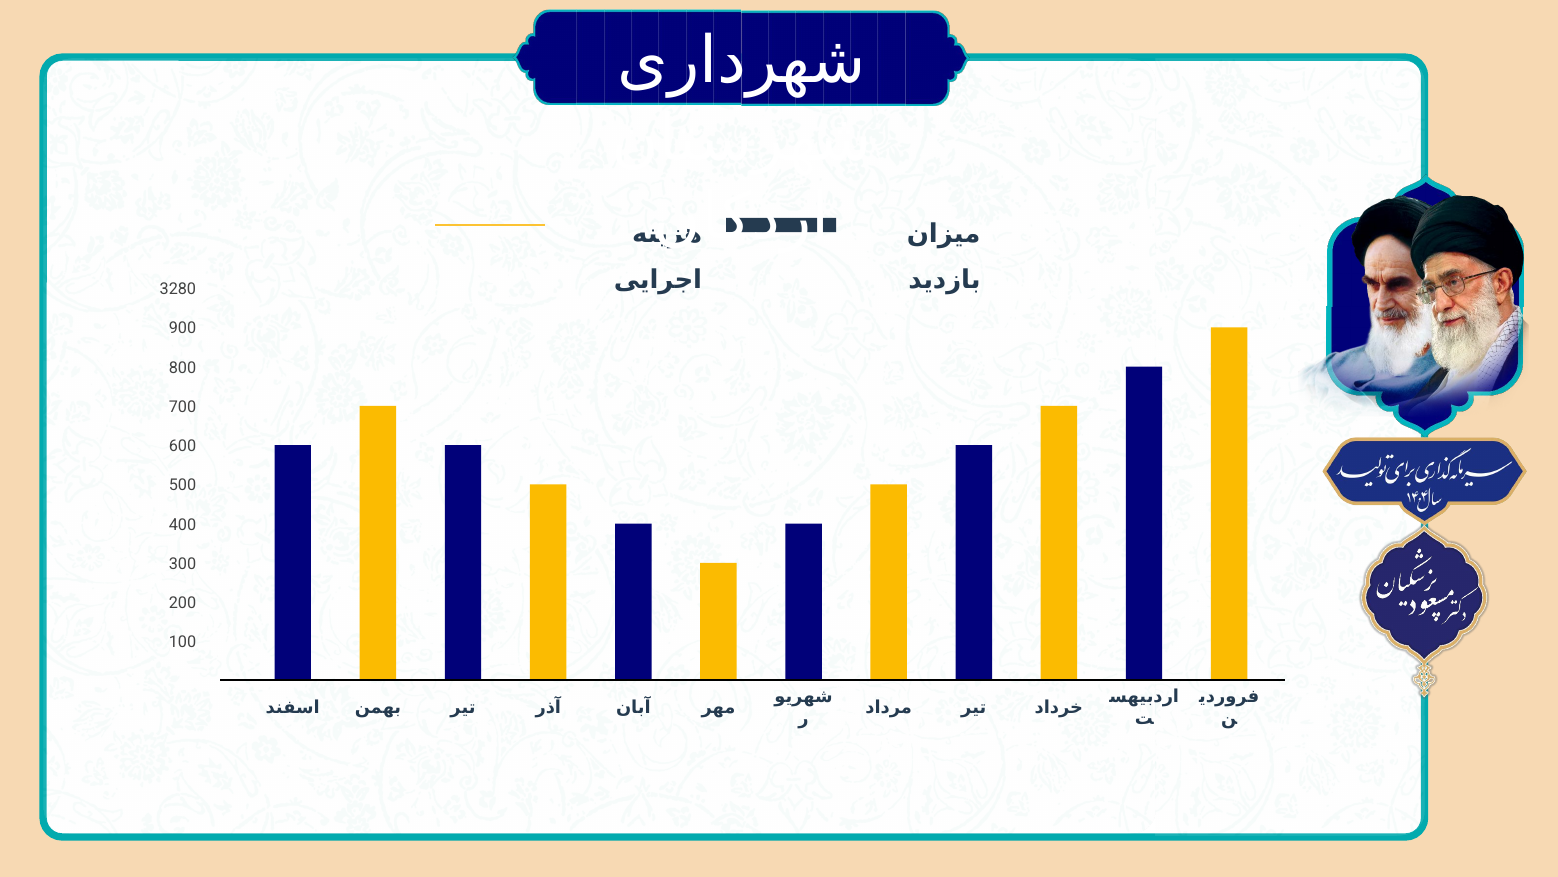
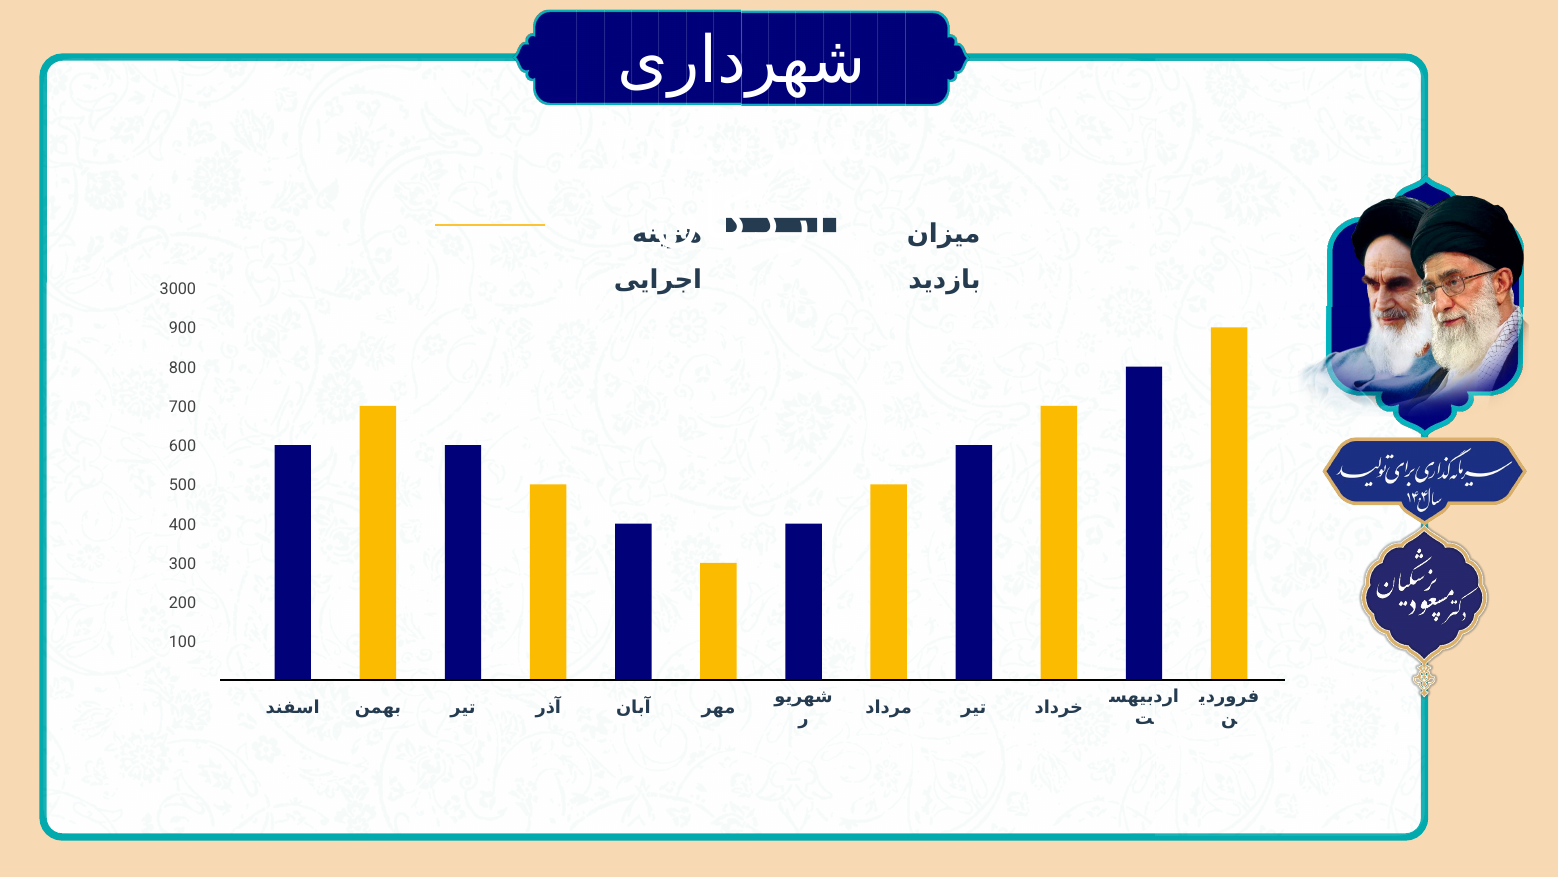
3280: 3280 -> 3000 (178, 289)
